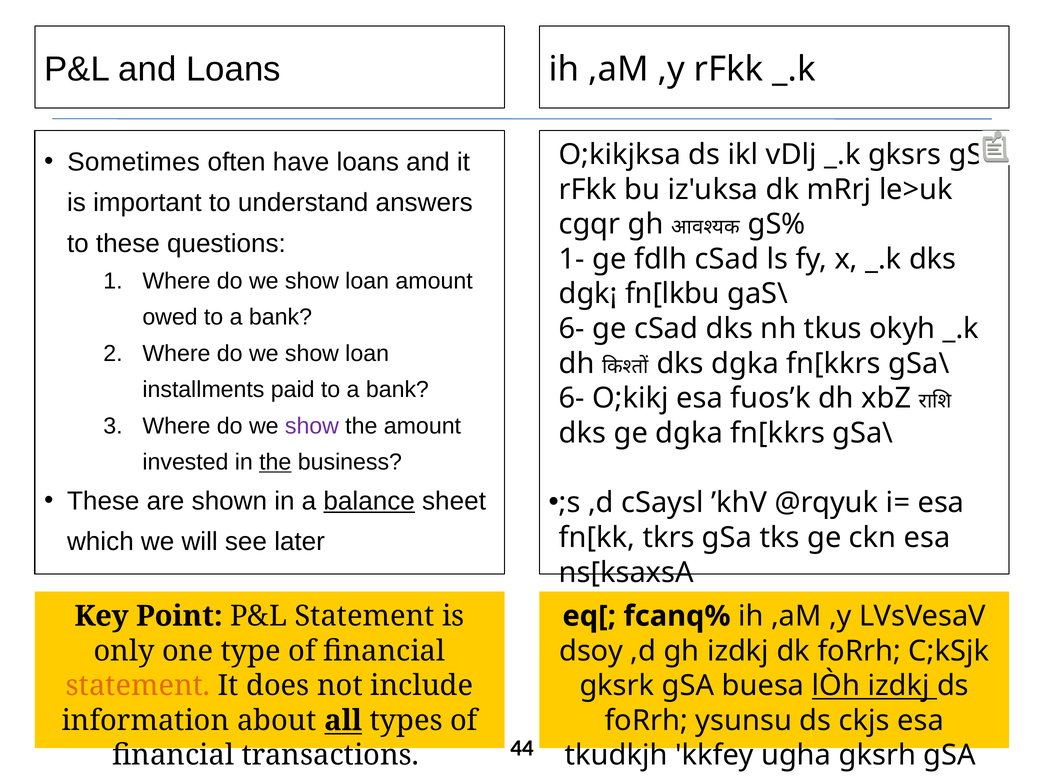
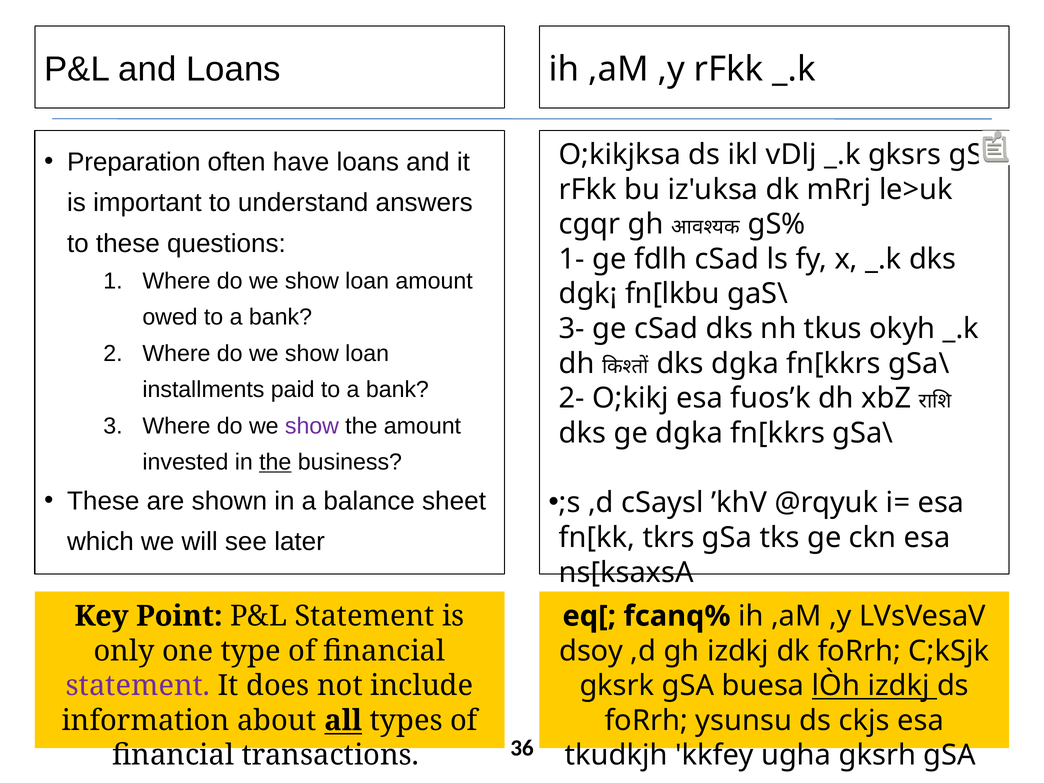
Sometimes: Sometimes -> Preparation (134, 162)
6-: 6- -> 3- (572, 329)
6-: 6- -> 2- (572, 398)
balance underline: present -> none (369, 501)
statement colour: orange -> purple (138, 686)
44: 44 -> 36 (522, 748)
